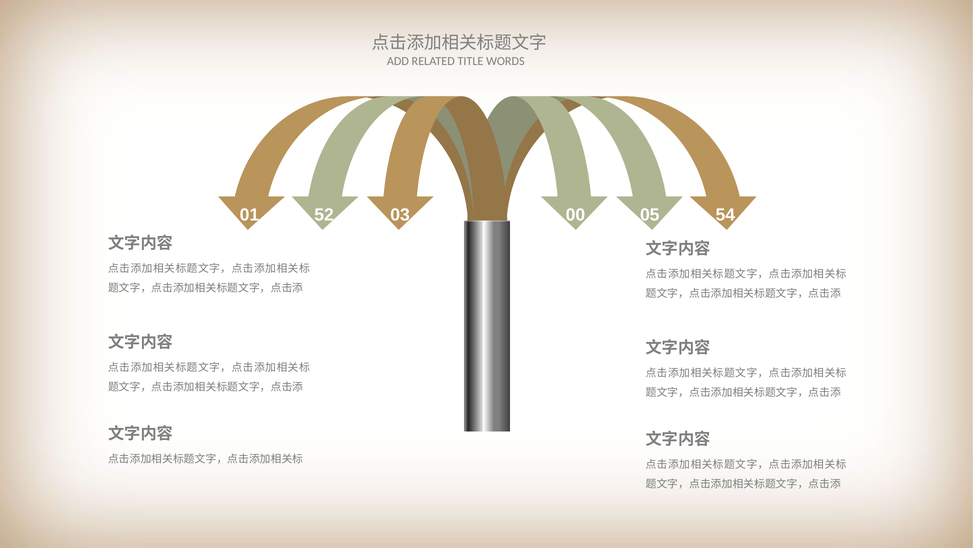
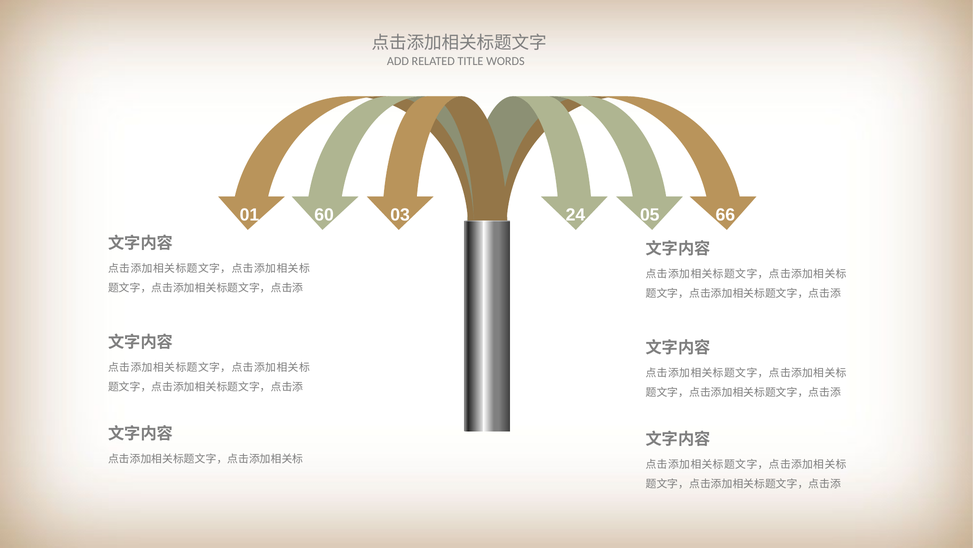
52: 52 -> 60 (324, 215)
00: 00 -> 24 (575, 215)
54: 54 -> 66 (725, 215)
